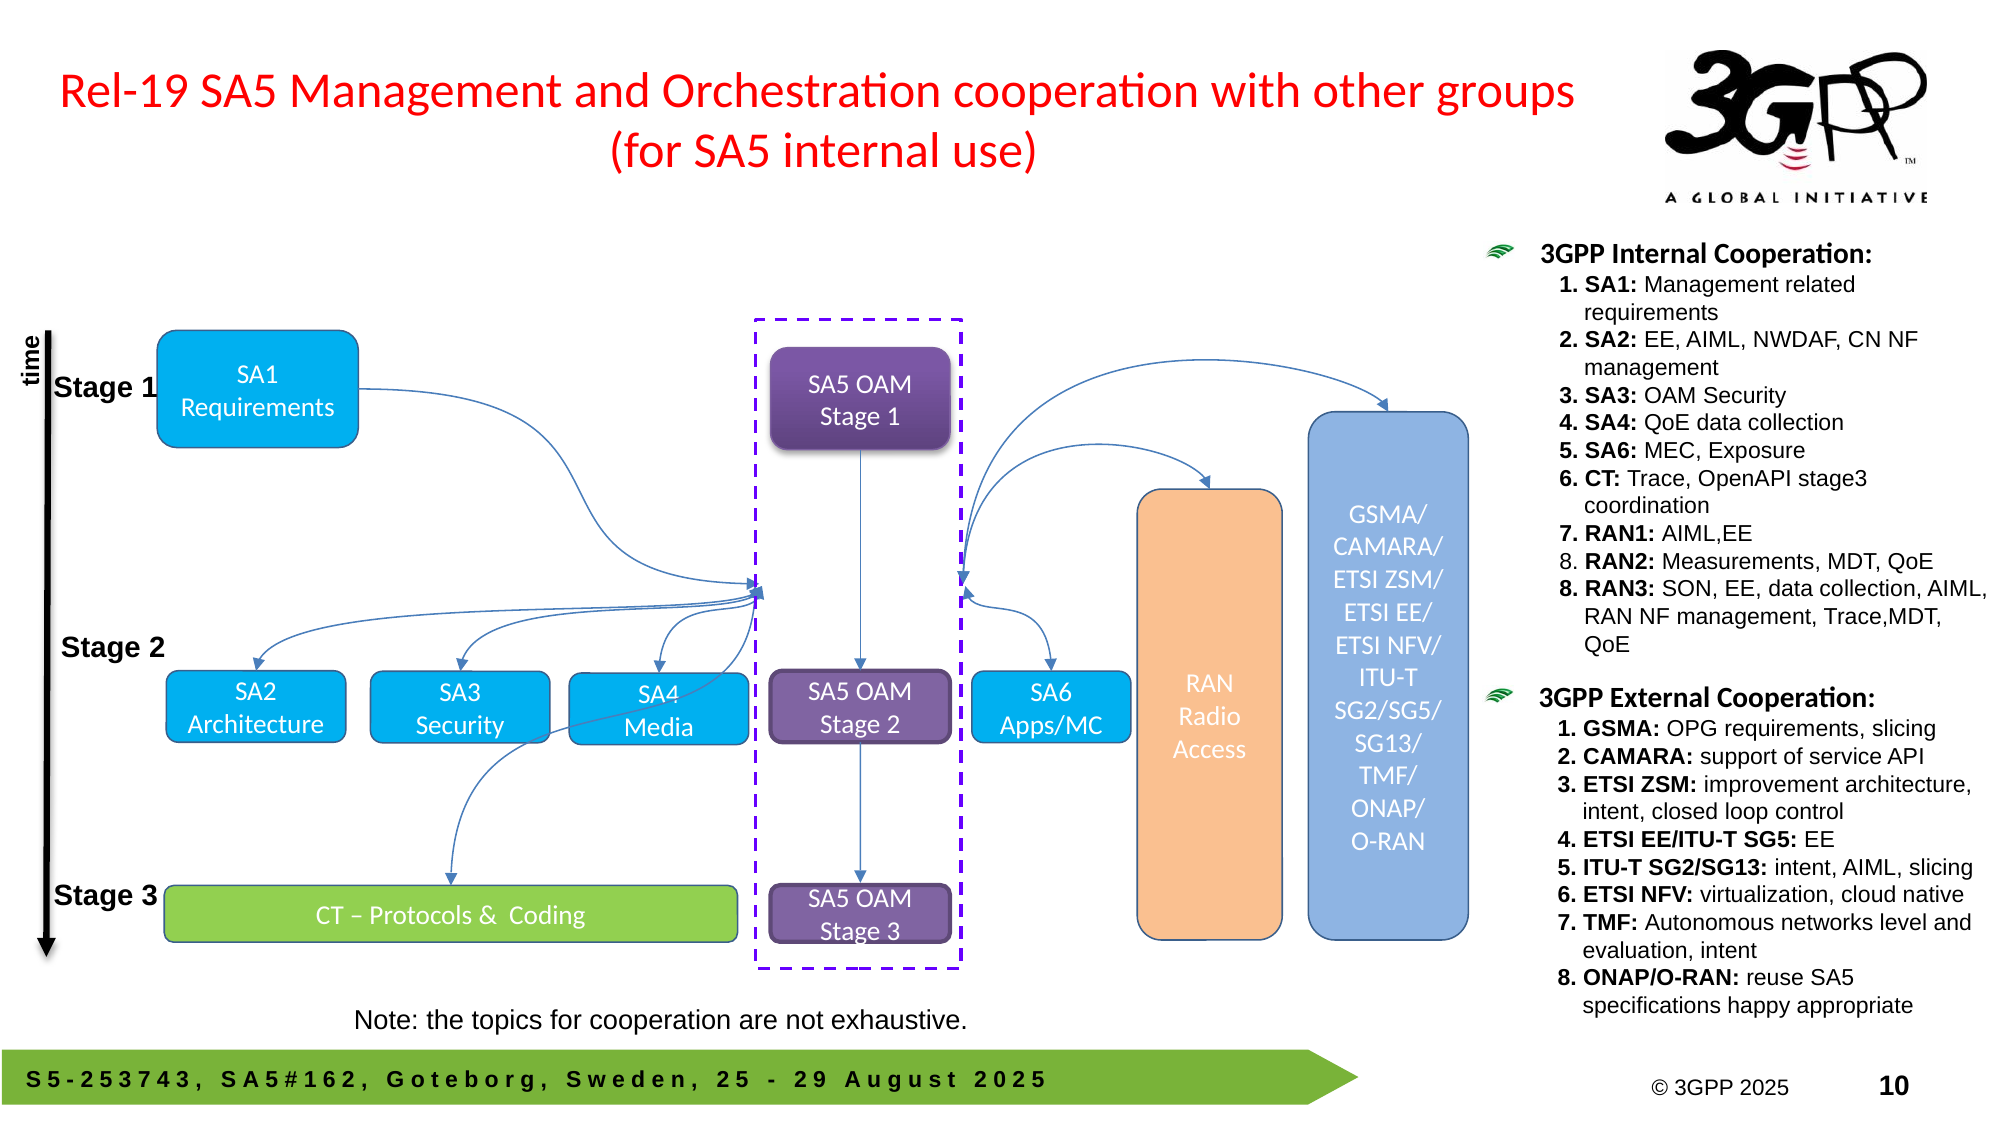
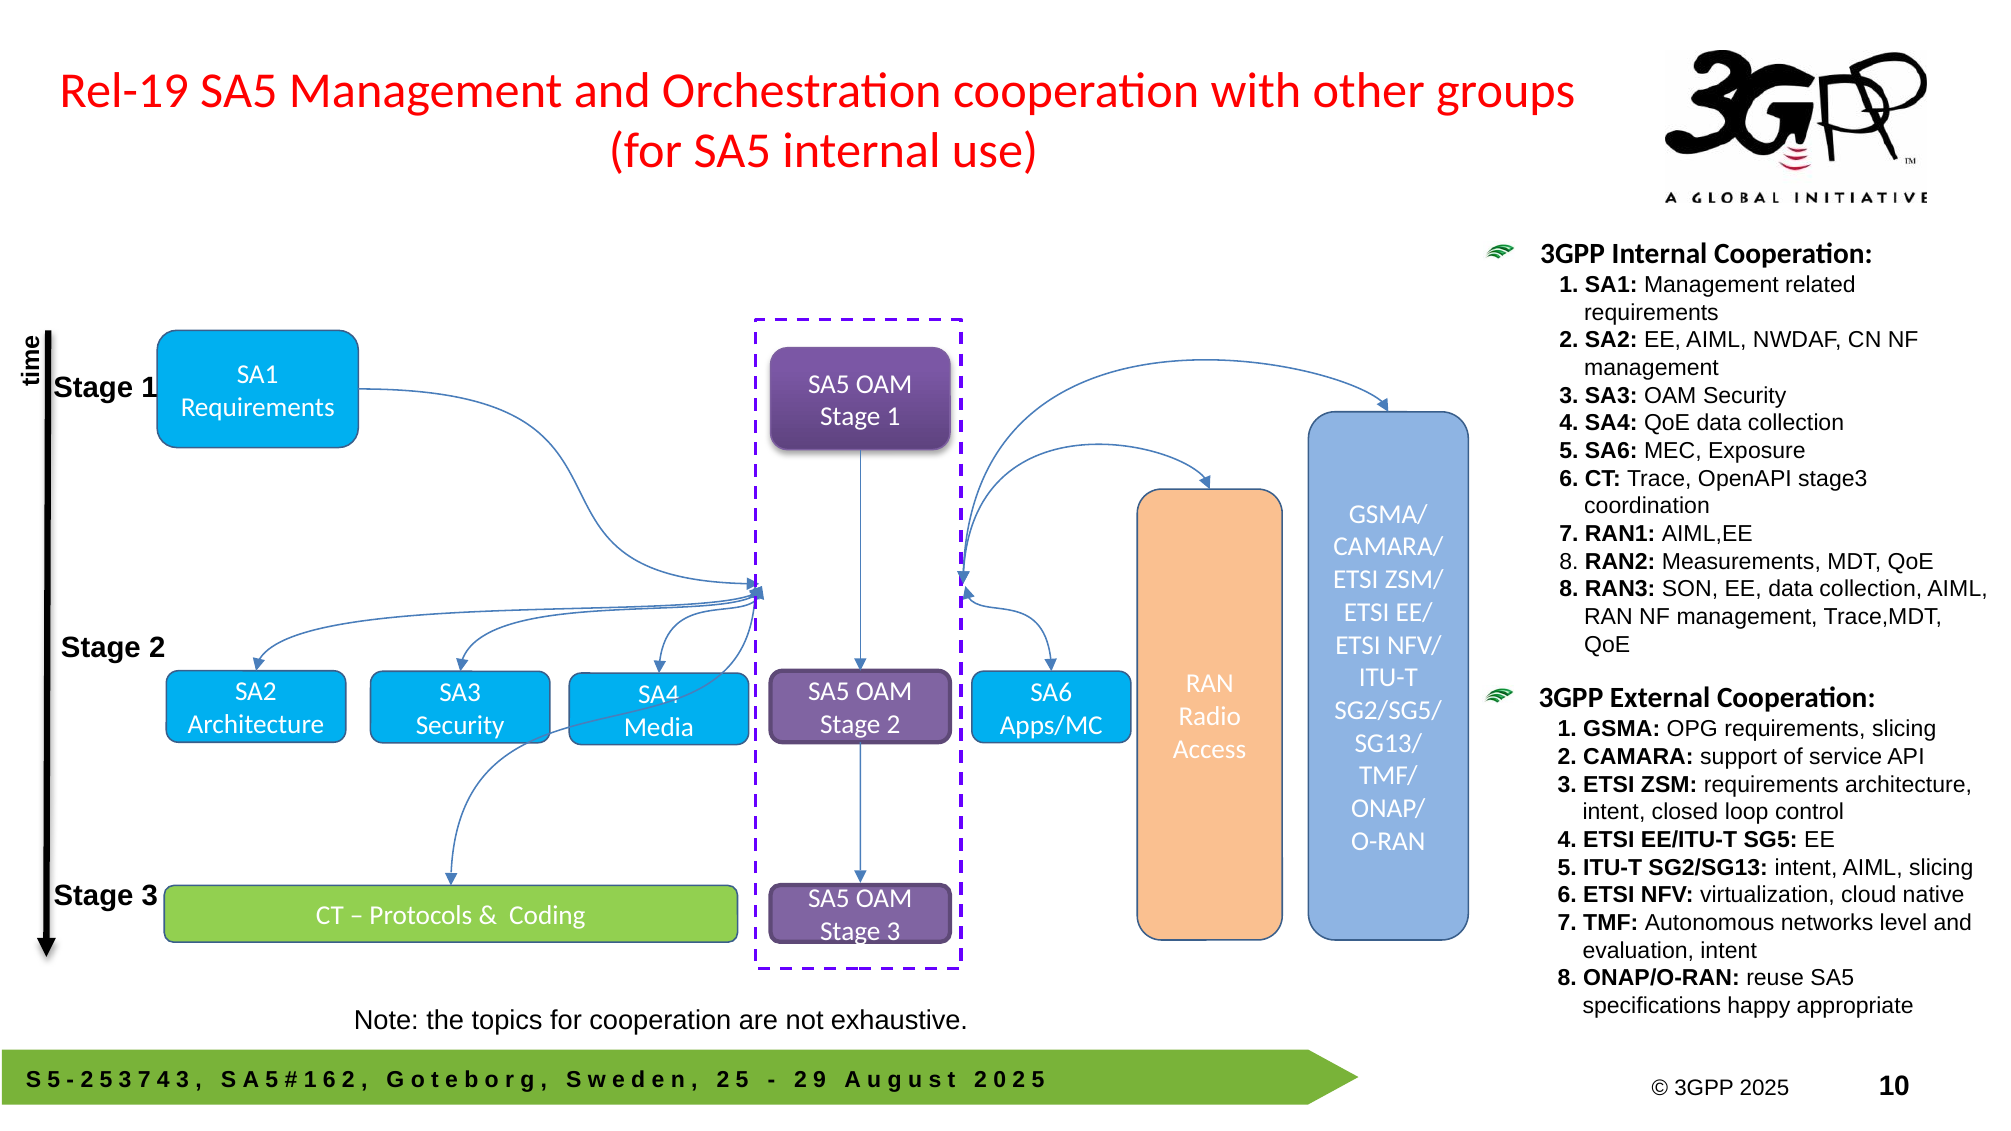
ZSM improvement: improvement -> requirements (1771, 785)
